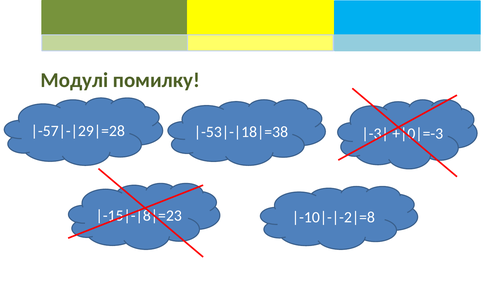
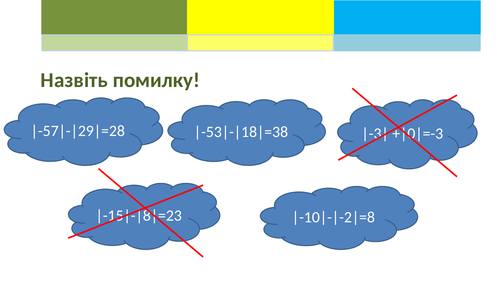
Модулі: Модулі -> Назвіть (74, 80)
